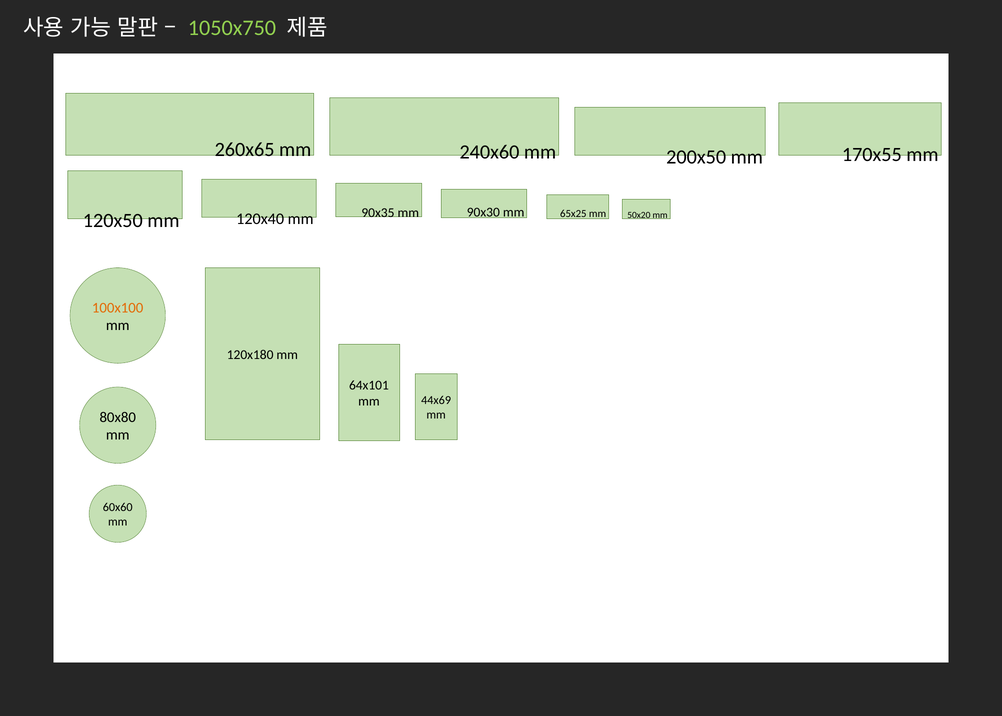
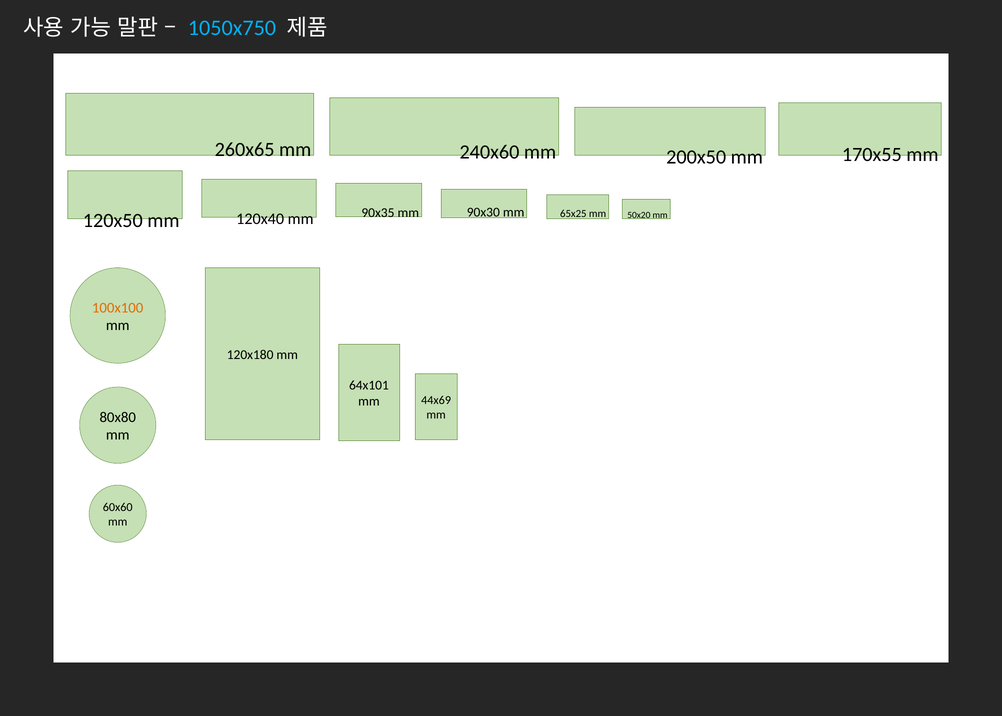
1050x750 colour: light green -> light blue (232, 28)
